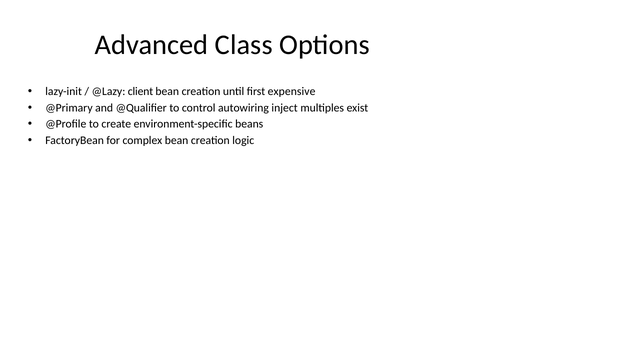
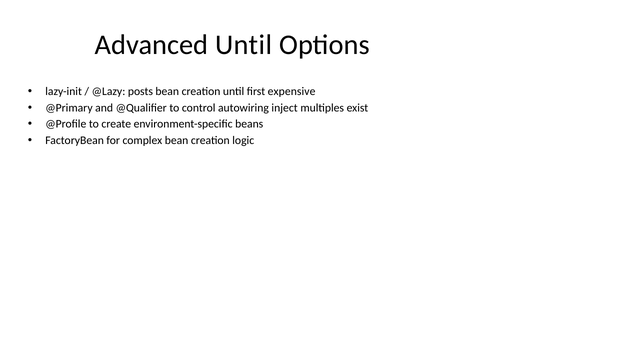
Advanced Class: Class -> Until (244, 45)
client: client -> posts (140, 92)
